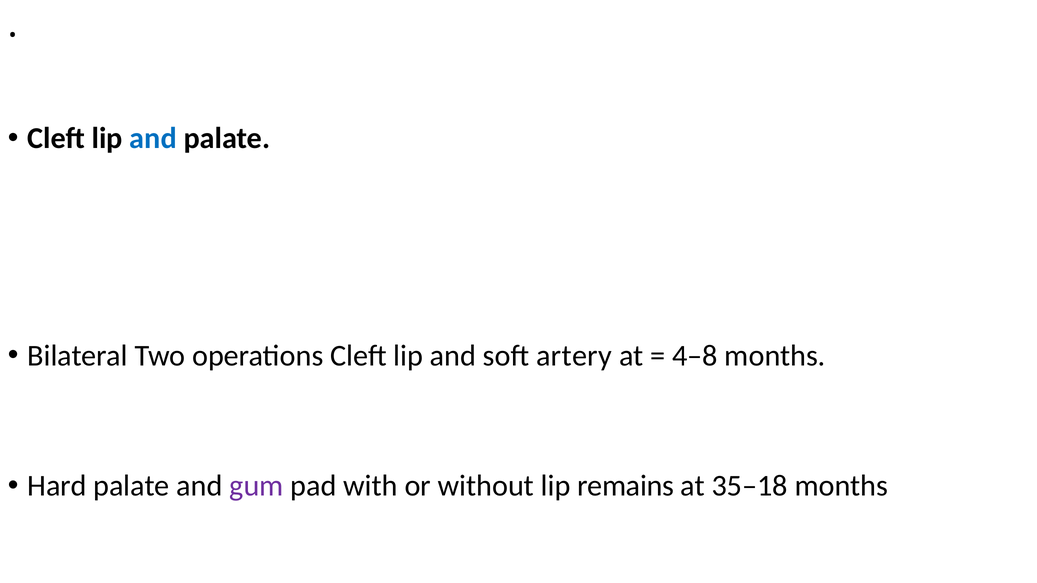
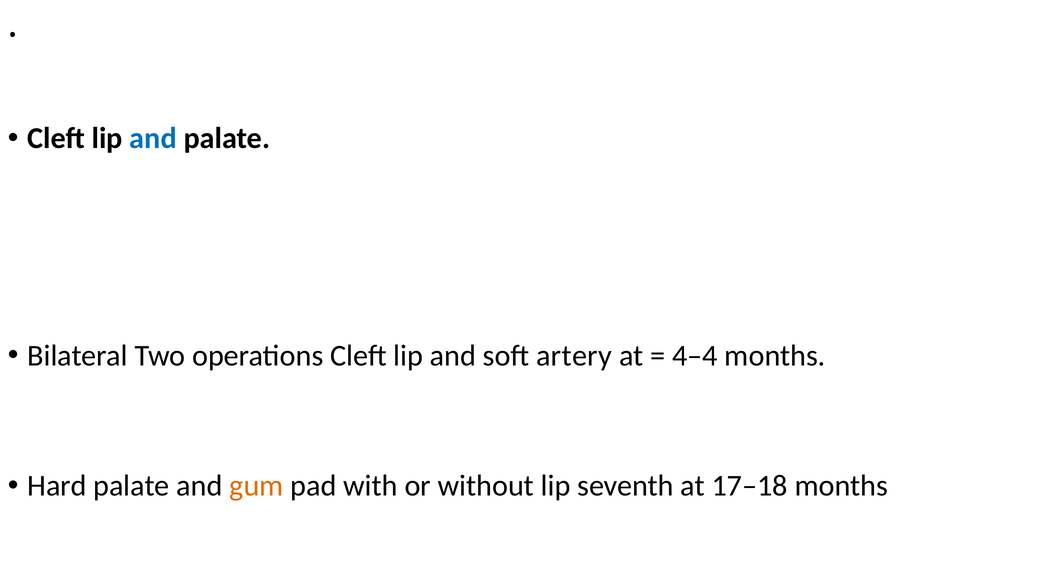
4–8: 4–8 -> 4–4 (695, 356)
gum colour: purple -> orange (256, 486)
remains: remains -> seventh (626, 486)
35–18: 35–18 -> 17–18 (750, 486)
